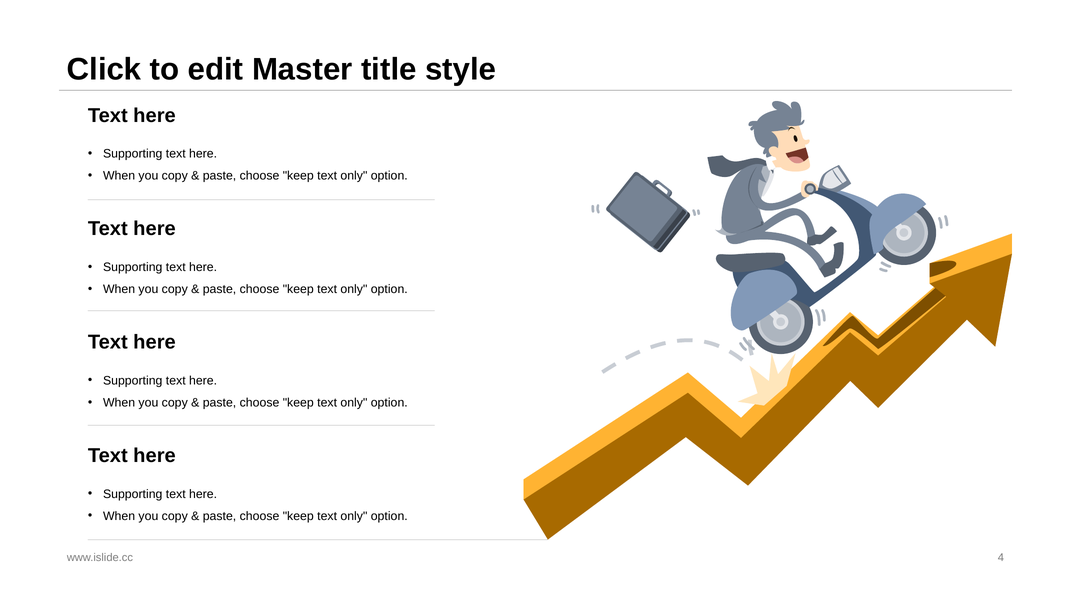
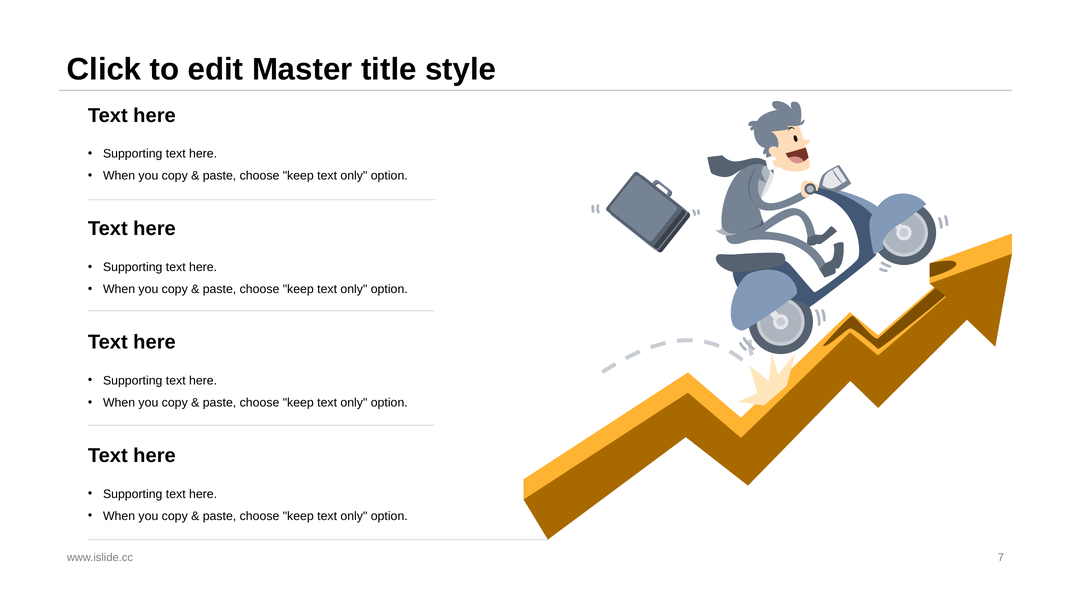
4: 4 -> 7 (1001, 558)
